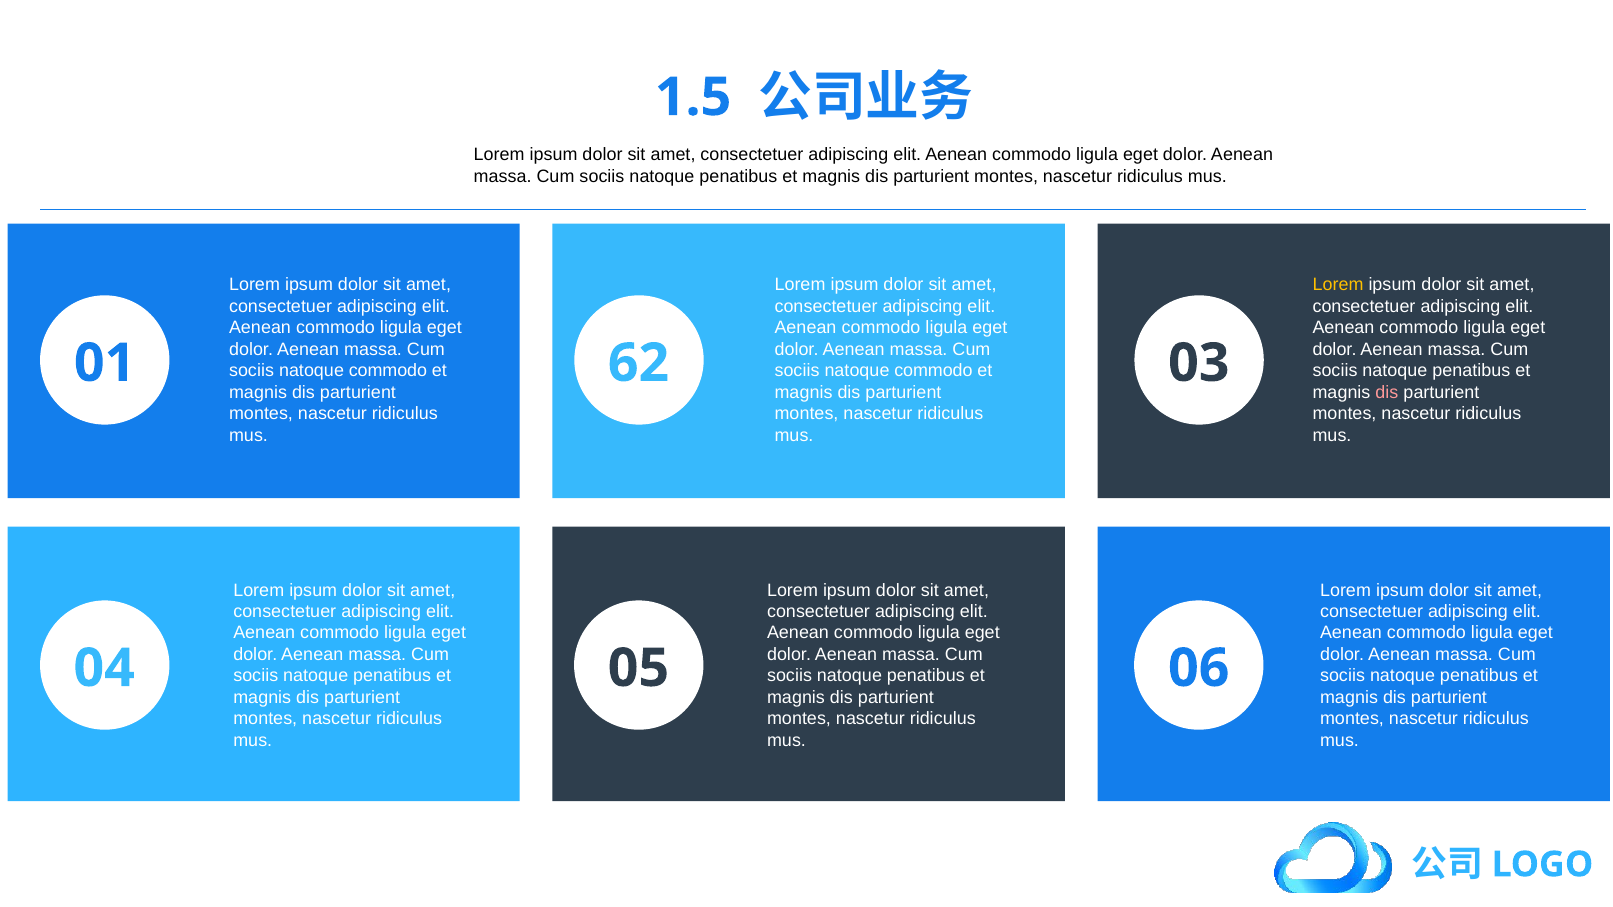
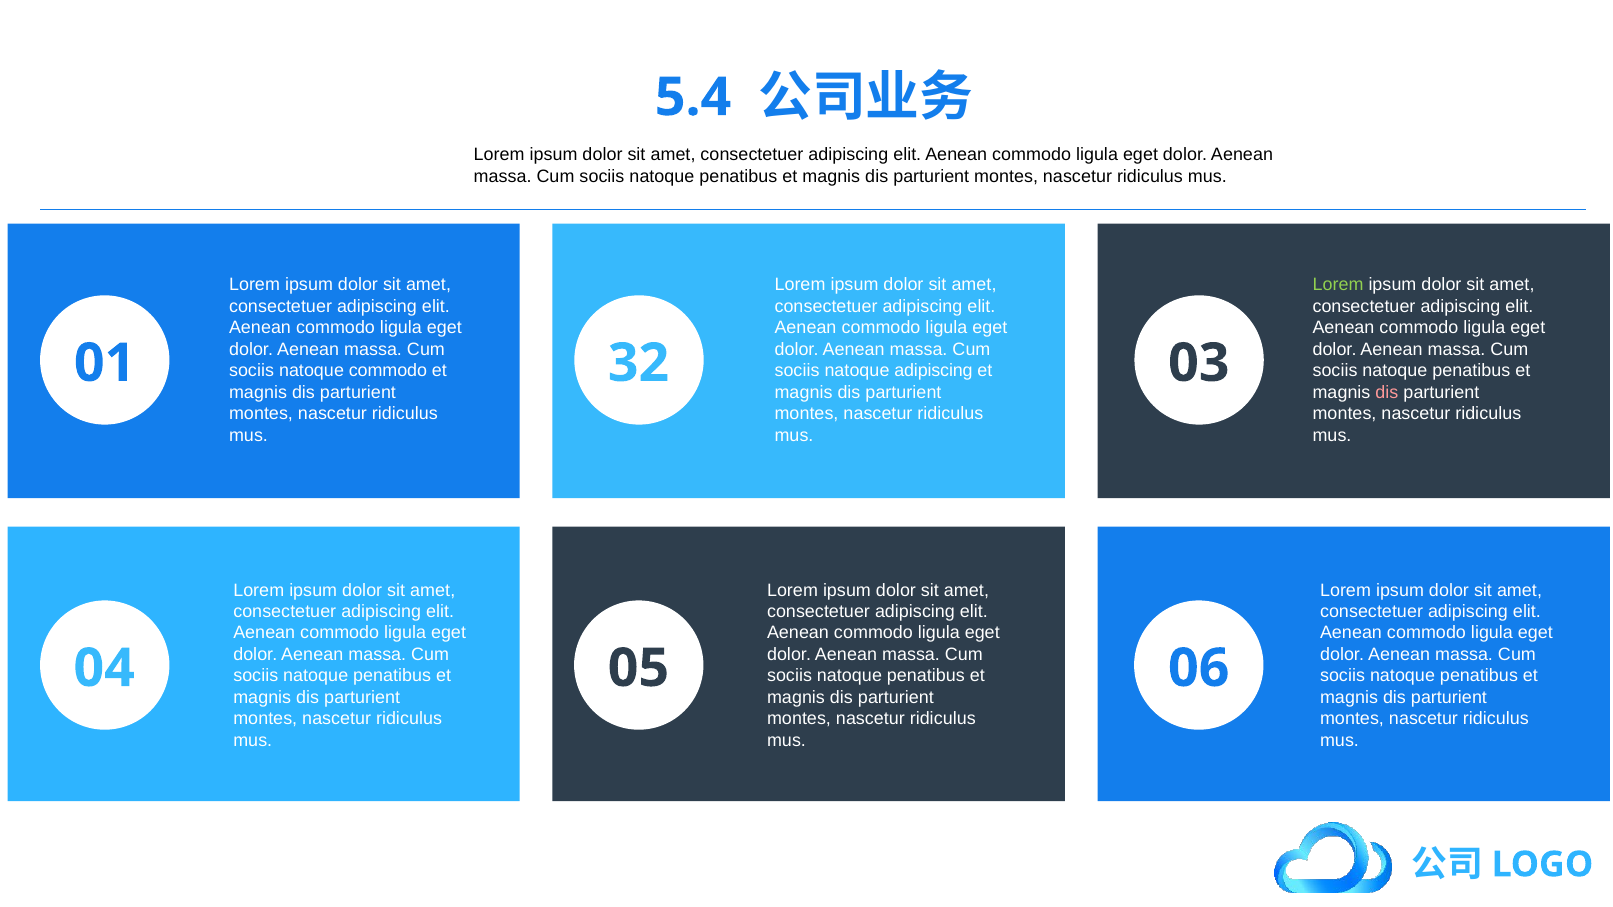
1.5: 1.5 -> 5.4 (693, 97)
Lorem colour: yellow -> light green (1338, 285)
62: 62 -> 32 (639, 363)
commodo: commodo -> adipiscing (933, 371)
